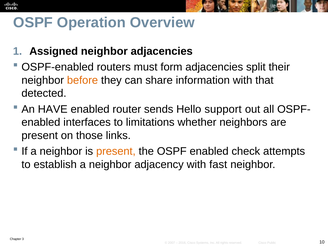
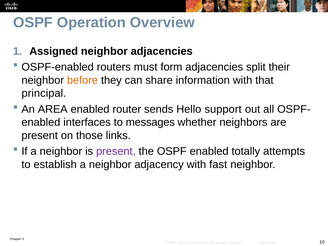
detected: detected -> principal (44, 93)
HAVE: HAVE -> AREA (53, 109)
limitations: limitations -> messages (150, 122)
present colour: orange -> purple (116, 151)
check: check -> totally (246, 151)
